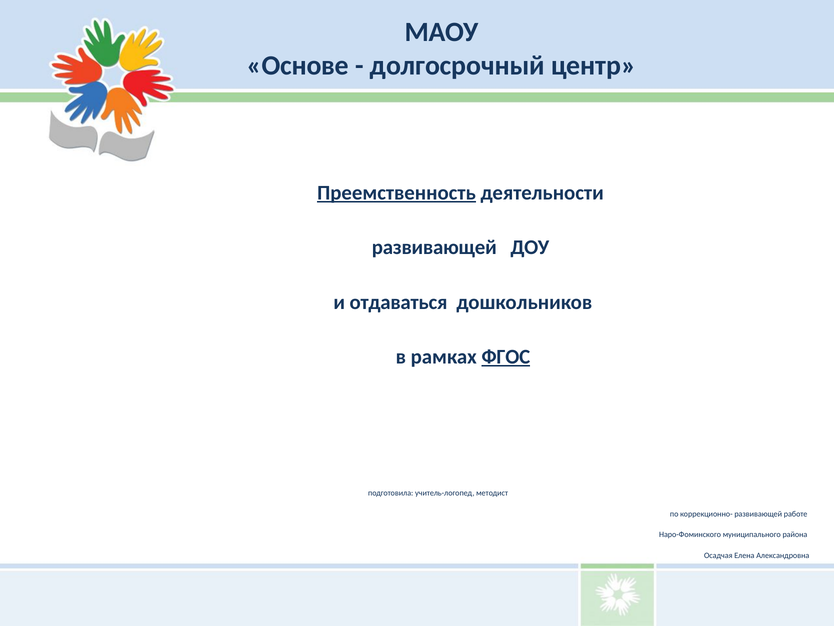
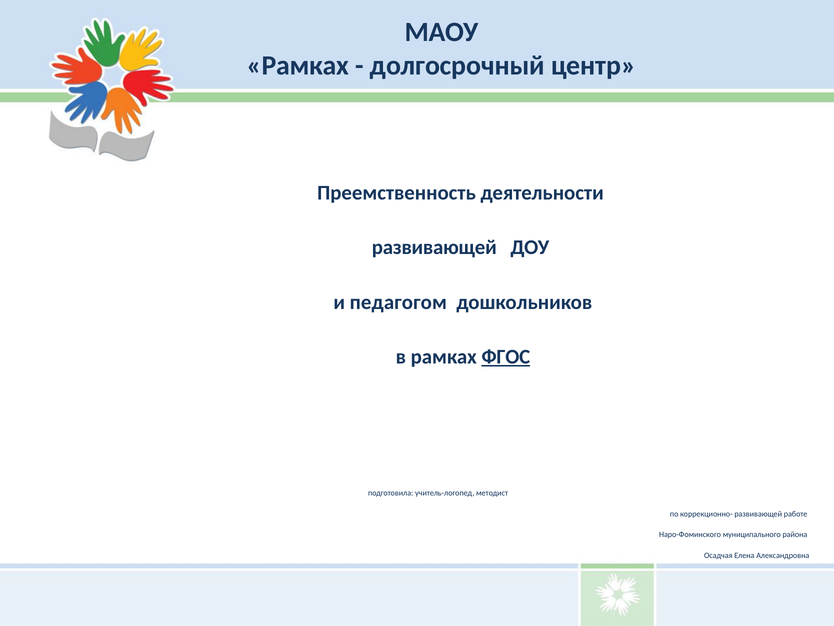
Основе: Основе -> Рамках (298, 65)
Преемственность underline: present -> none (397, 193)
отдаваться: отдаваться -> педагогом (398, 302)
